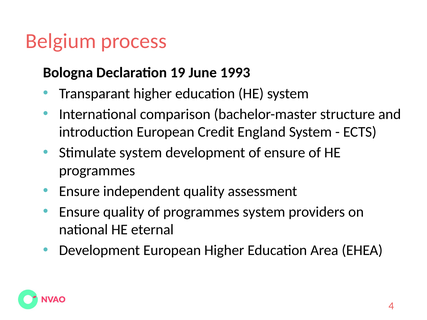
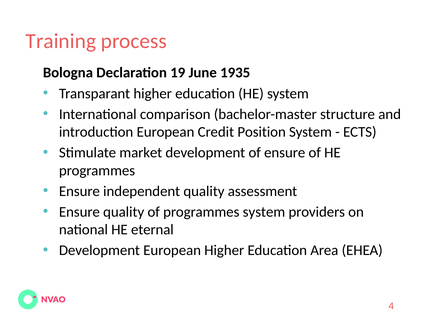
Belgium: Belgium -> Training (61, 41)
1993: 1993 -> 1935 (235, 73)
England: England -> Position (262, 132)
Stimulate system: system -> market (141, 153)
